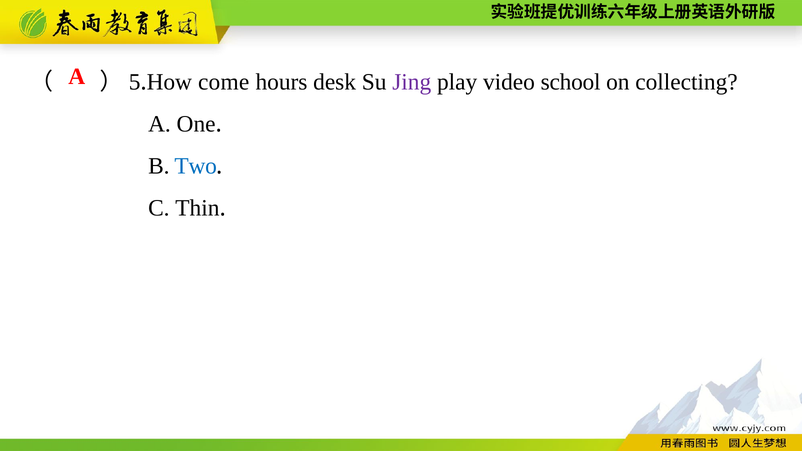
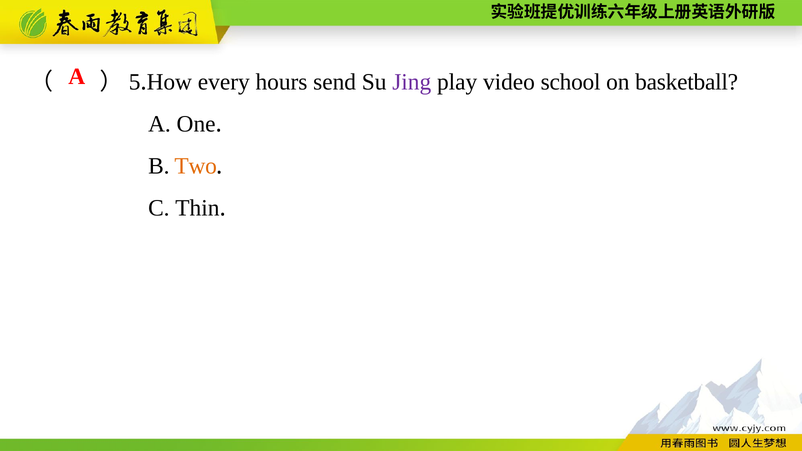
come: come -> every (224, 82)
desk: desk -> send (335, 82)
collecting: collecting -> basketball (687, 82)
Two colour: blue -> orange (196, 166)
